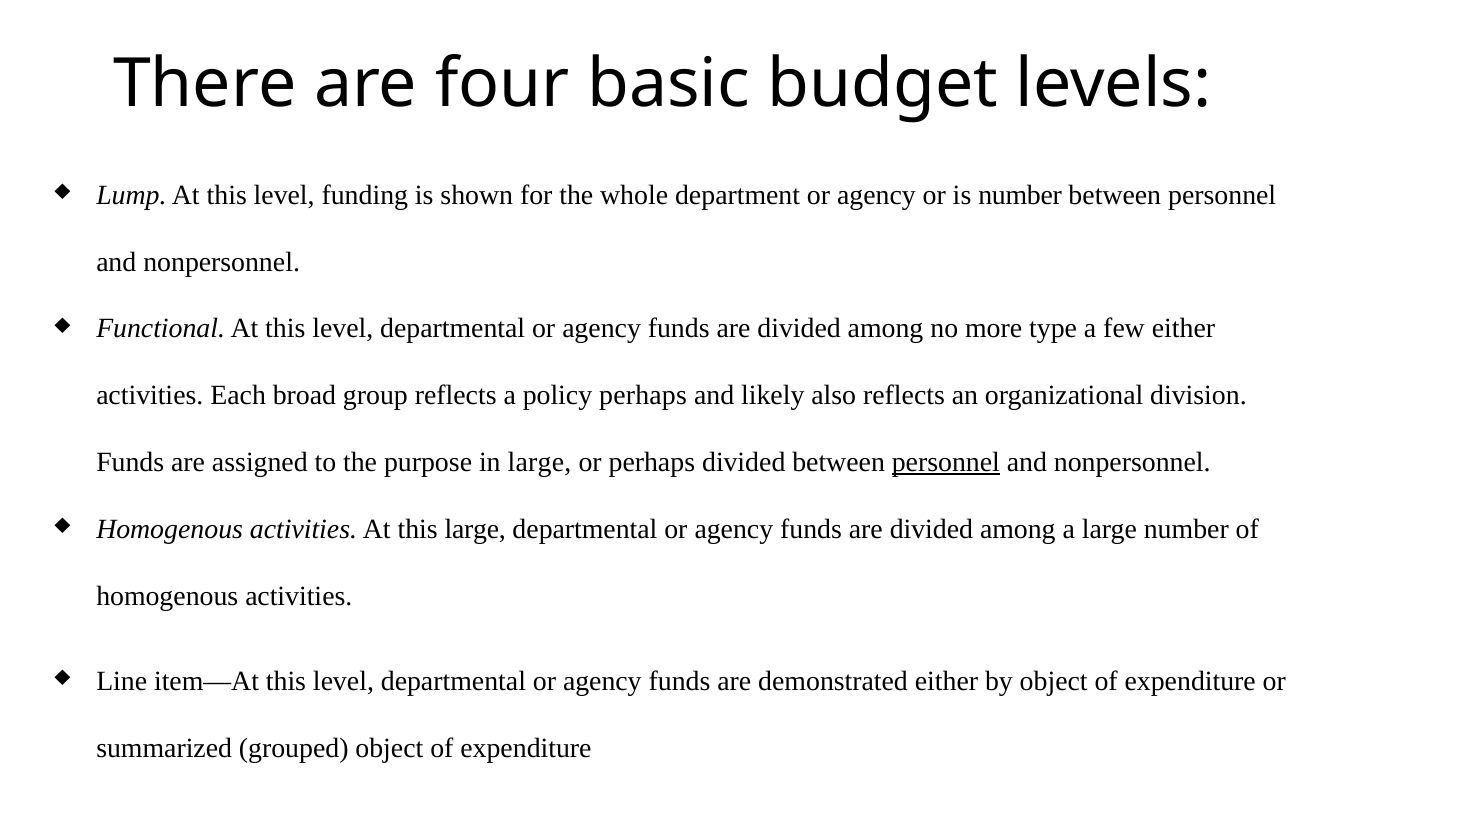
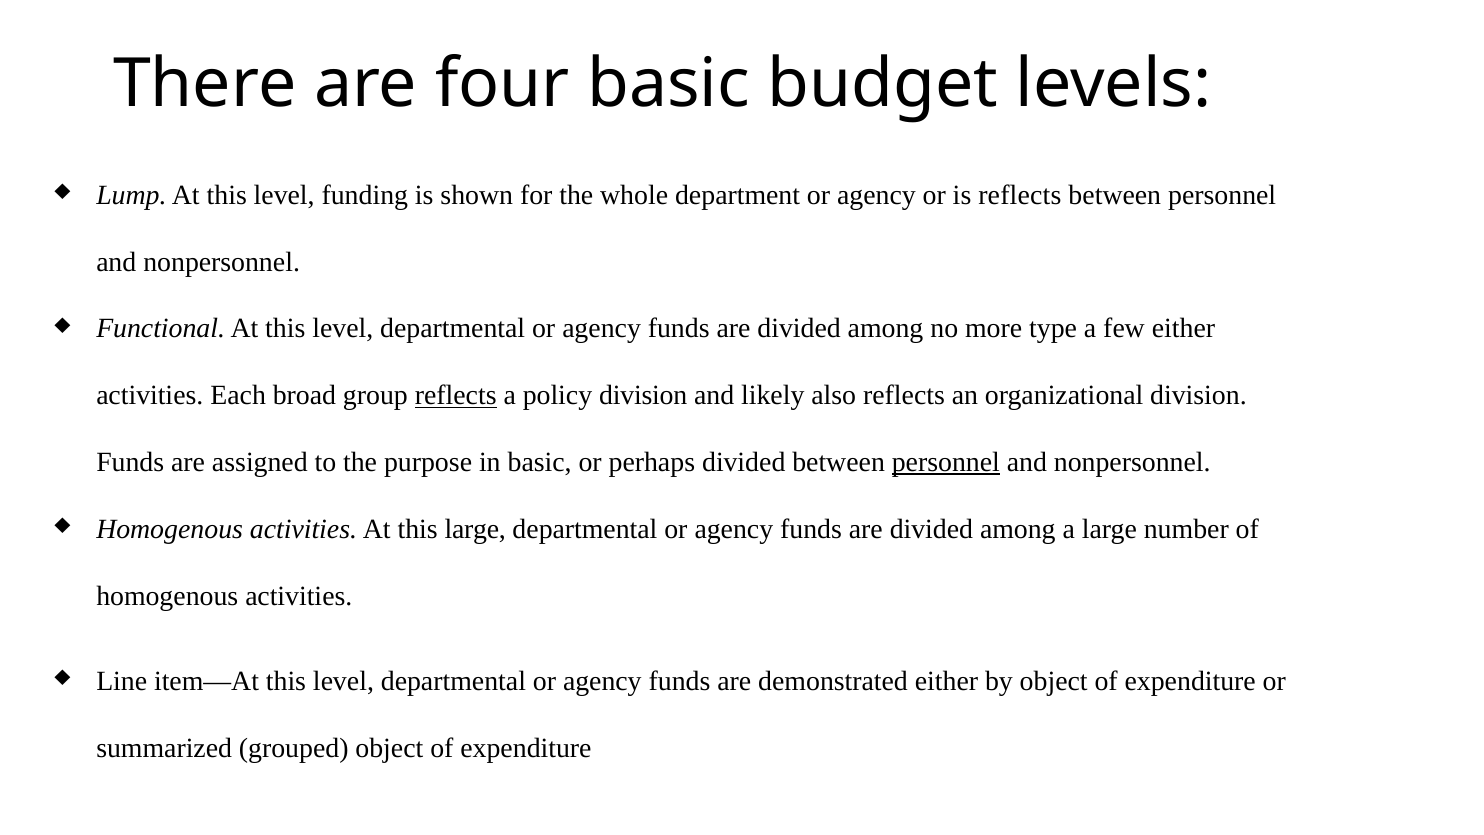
is number: number -> reflects (1020, 195)
reflects underline: none -> present (456, 395)
policy perhaps: perhaps -> division (643, 395)
in large: large -> basic (540, 462)
